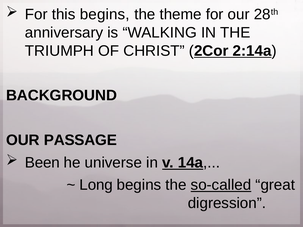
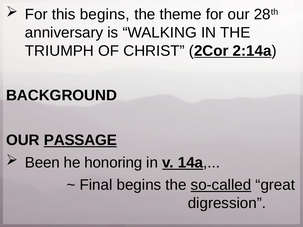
PASSAGE underline: none -> present (80, 140)
universe: universe -> honoring (113, 163)
Long: Long -> Final (96, 185)
